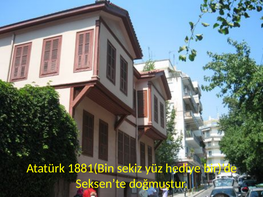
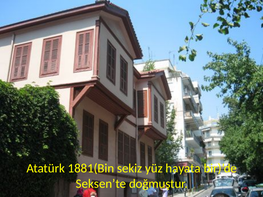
hediye: hediye -> hayata (183, 169)
